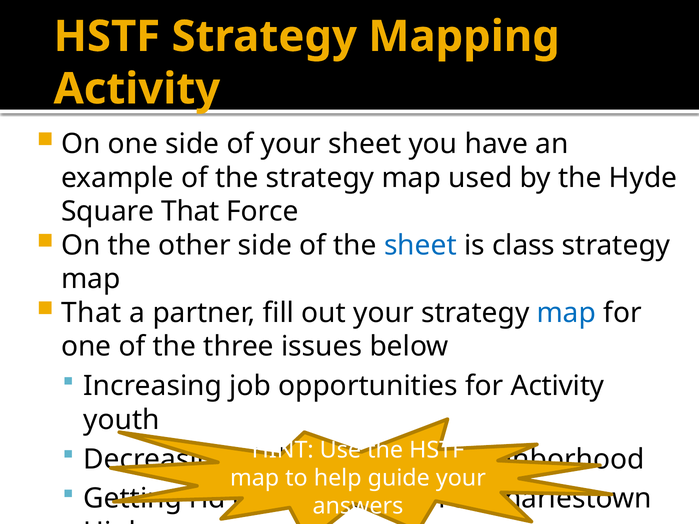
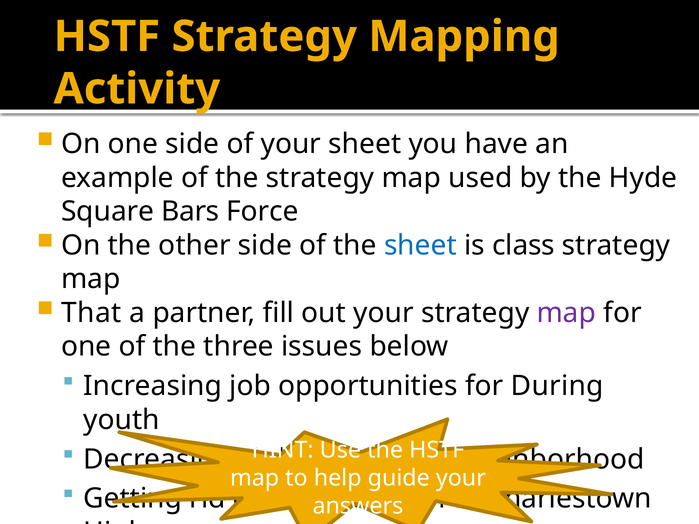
Square That: That -> Bars (190, 212)
map colour: blue -> purple (566, 313)
for Activity: Activity -> During (557, 386)
